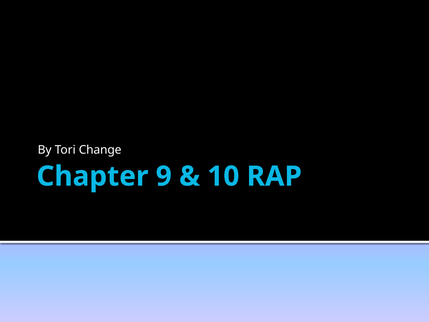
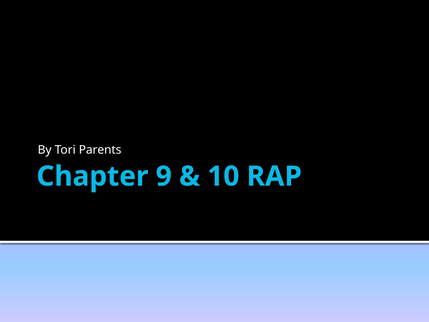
Change: Change -> Parents (100, 150)
